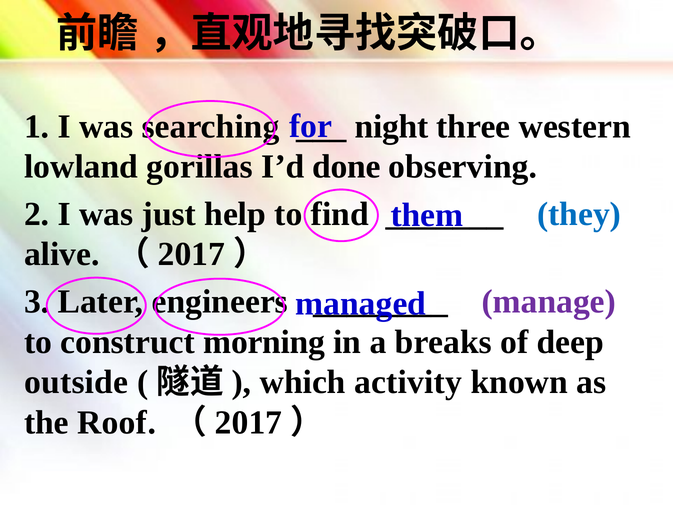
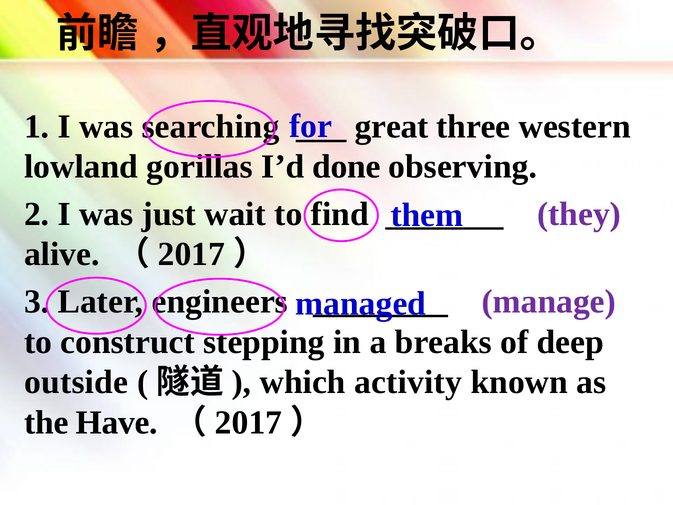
night: night -> great (392, 126)
help: help -> wait (235, 214)
they colour: blue -> purple (579, 214)
morning: morning -> stepping (264, 342)
Roof: Roof -> Have (117, 423)
